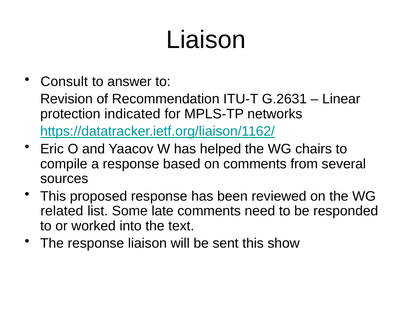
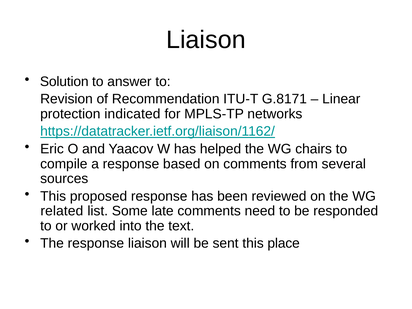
Consult: Consult -> Solution (64, 81)
G.2631: G.2631 -> G.8171 (284, 99)
show: show -> place (284, 243)
